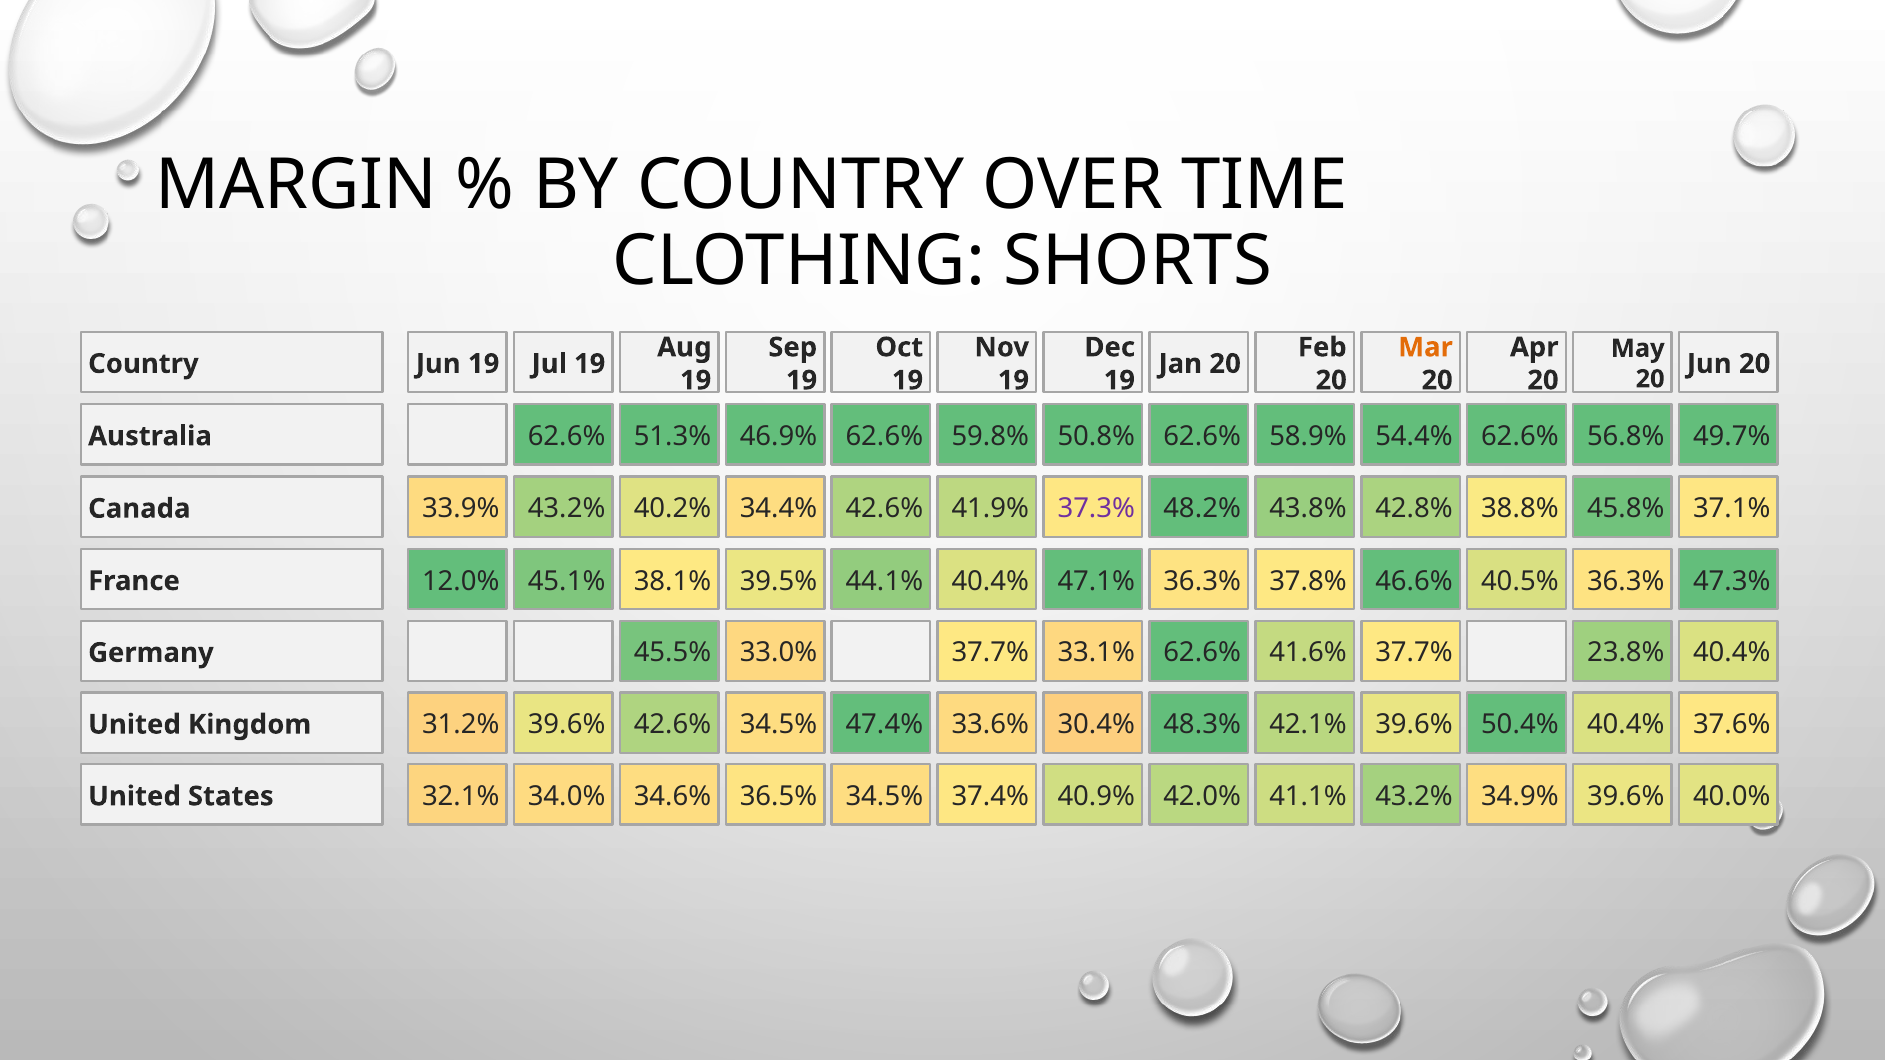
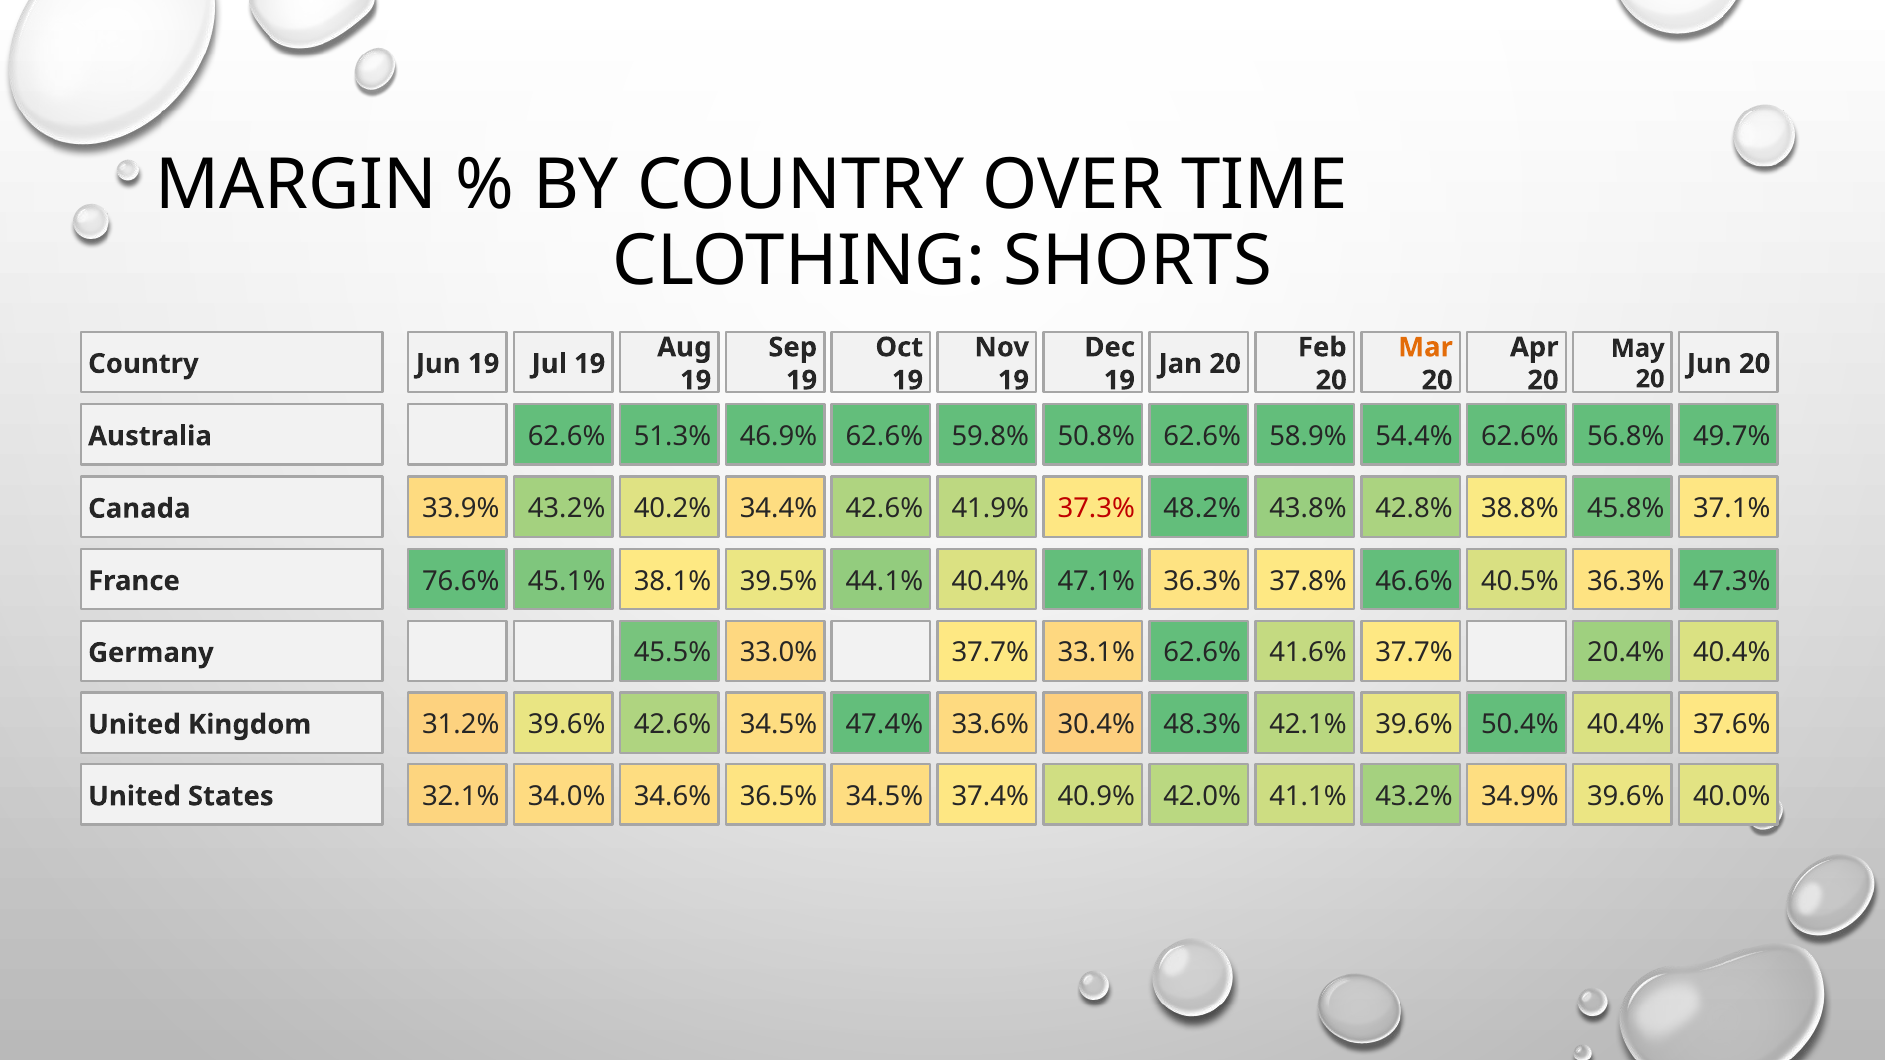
37.3% colour: purple -> red (1096, 509)
12.0%: 12.0% -> 76.6% (461, 581)
23.8%: 23.8% -> 20.4% (1626, 653)
